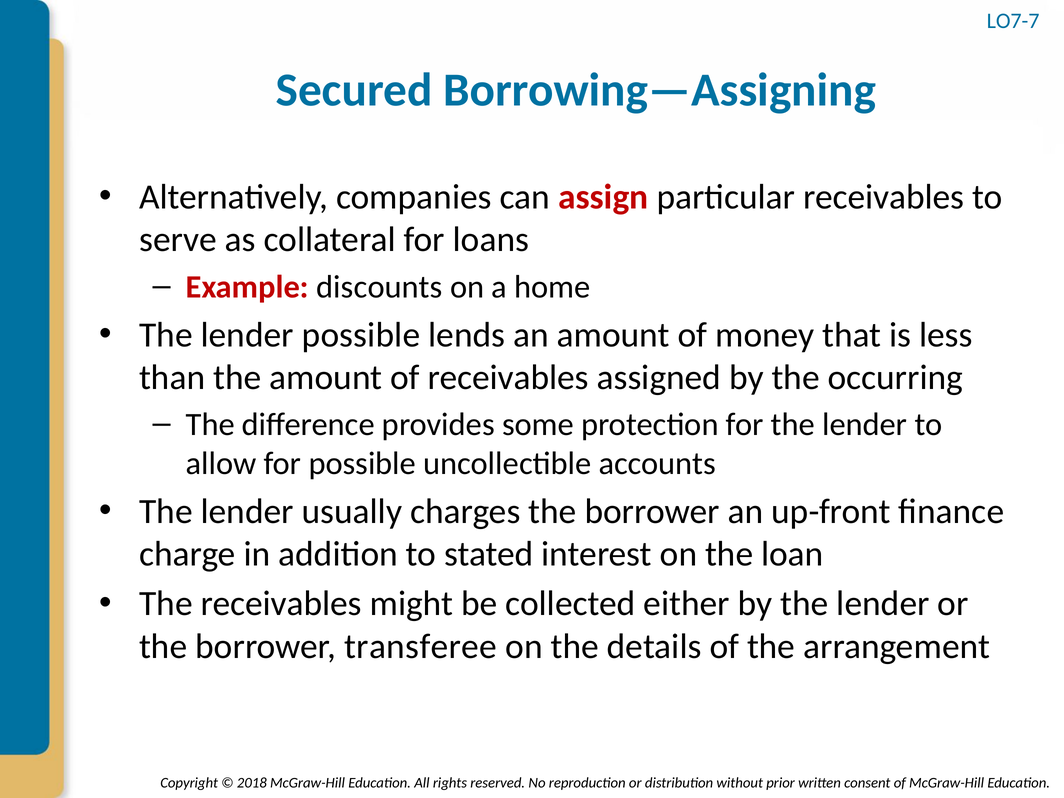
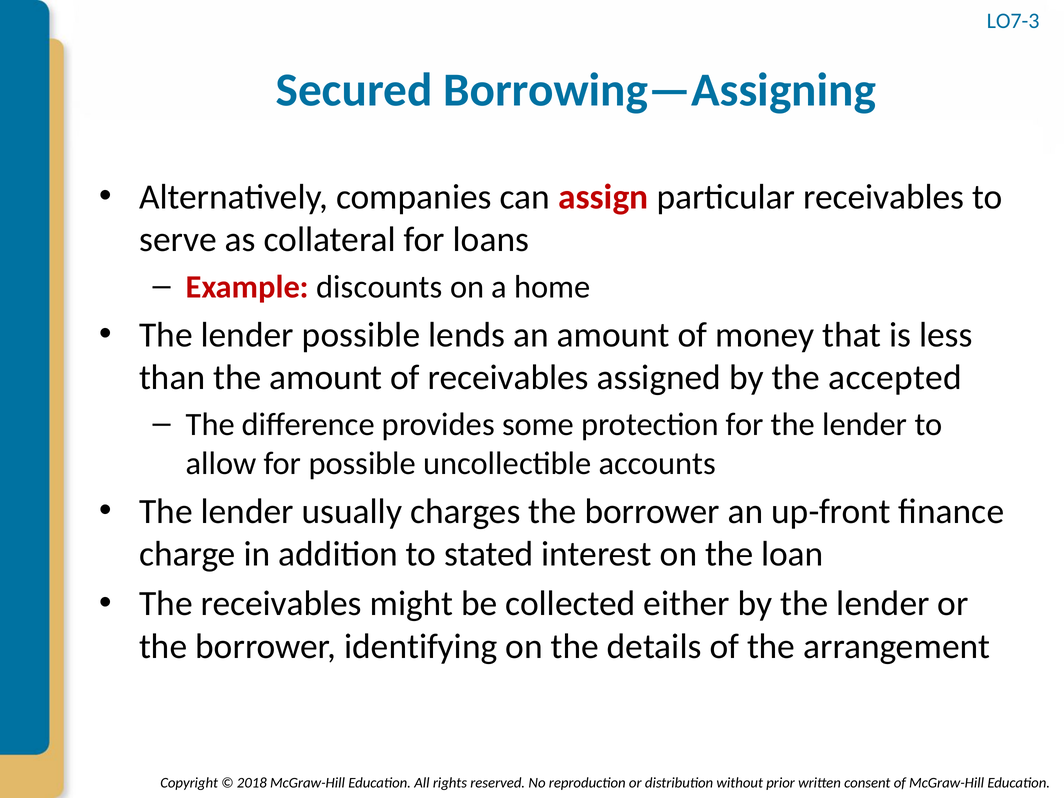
LO7-7: LO7-7 -> LO7-3 (1013, 21)
occurring: occurring -> accepted (895, 377)
transferee: transferee -> identifying (421, 646)
